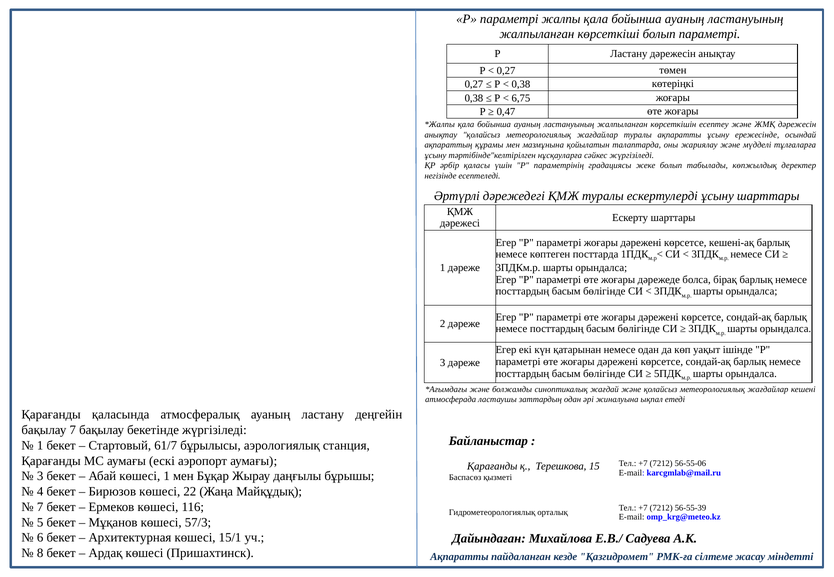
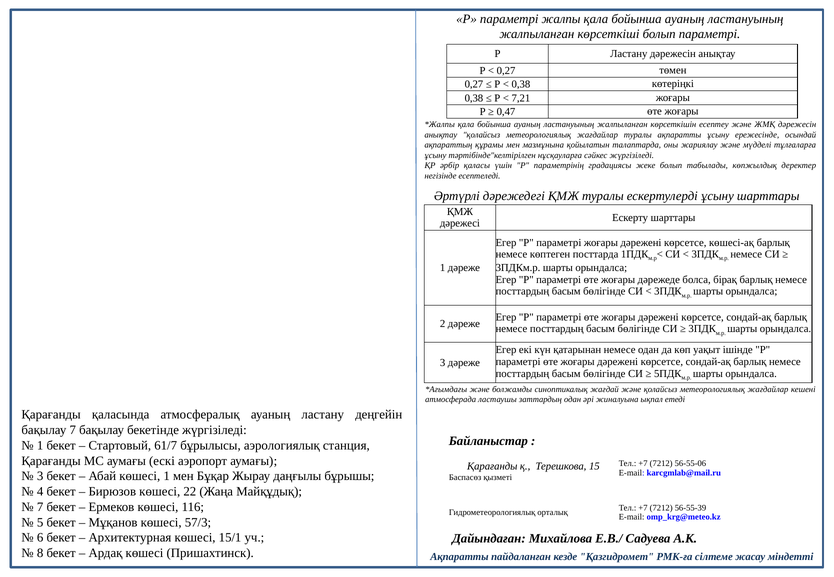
6,75: 6,75 -> 7,21 (521, 98)
кешені-ақ: кешені-ақ -> көшесі-ақ (732, 243)
